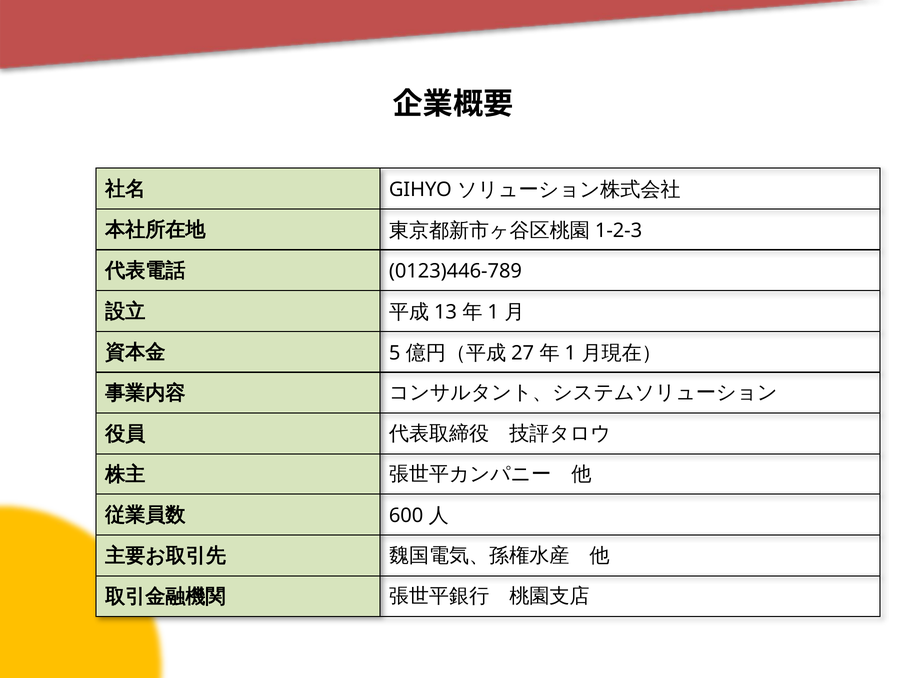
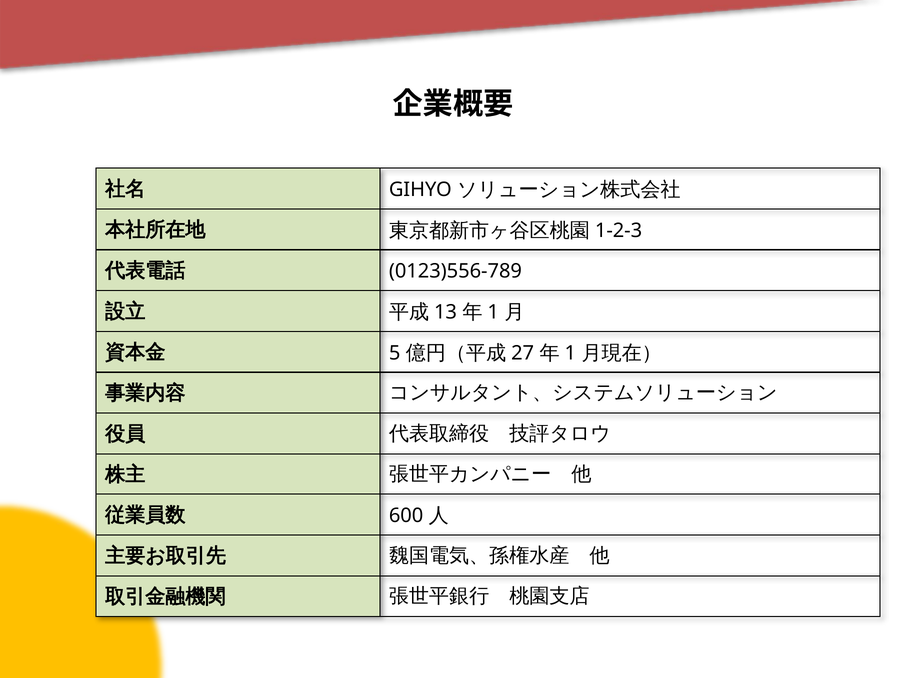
0123)446-789: 0123)446-789 -> 0123)556-789 (455, 272)
